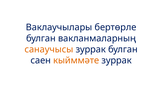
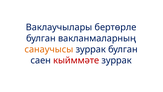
кыйммәте colour: orange -> red (76, 60)
